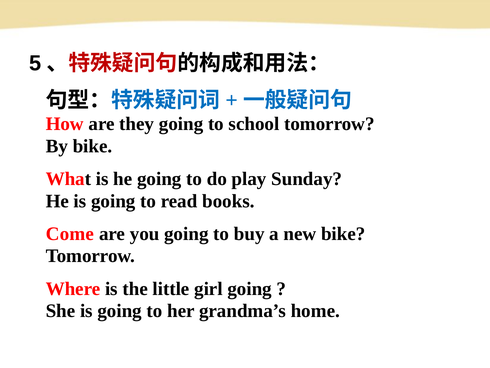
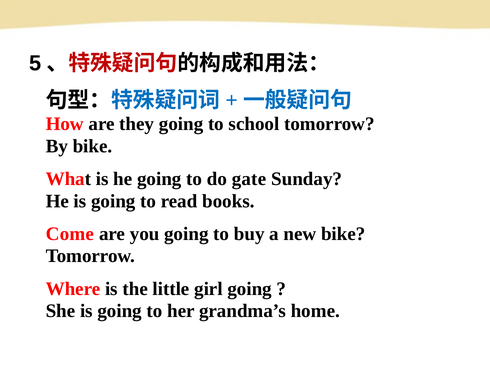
play: play -> gate (249, 179)
